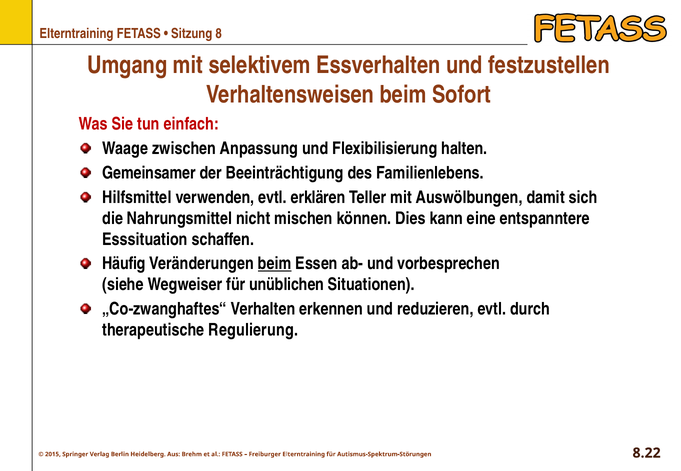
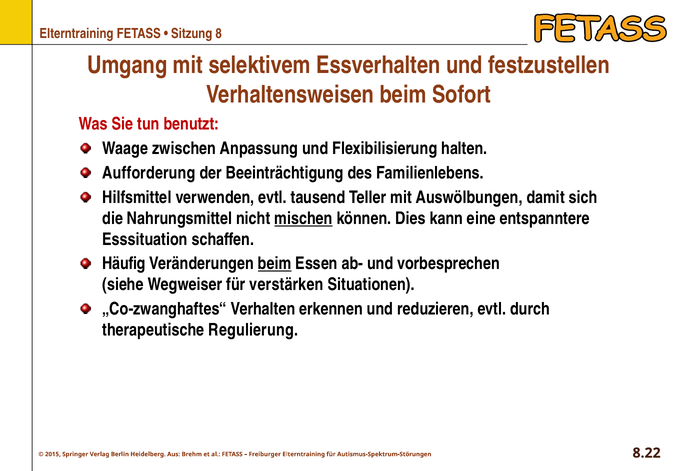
einfach: einfach -> benutzt (191, 124)
Gemeinsamer: Gemeinsamer -> Aufforderung (149, 173)
erklären: erklären -> tausend (318, 198)
mischen underline: none -> present (303, 219)
unüblichen: unüblichen -> verstärken (287, 285)
